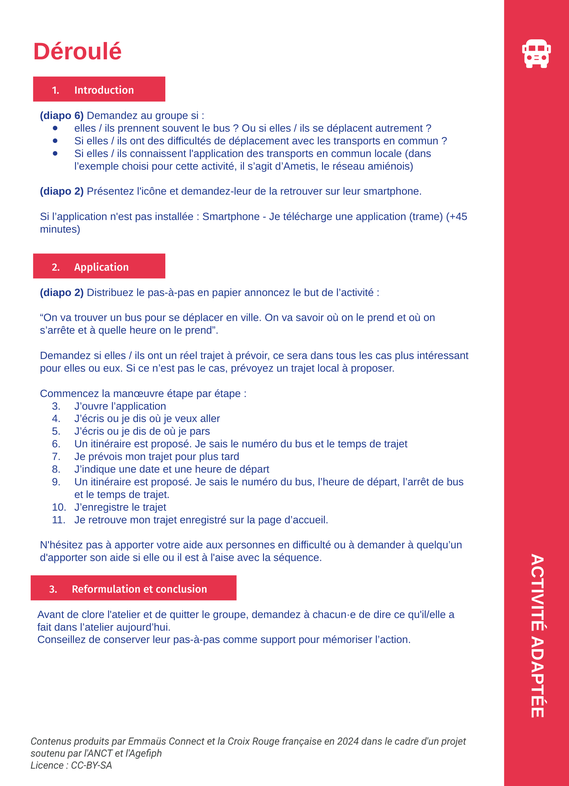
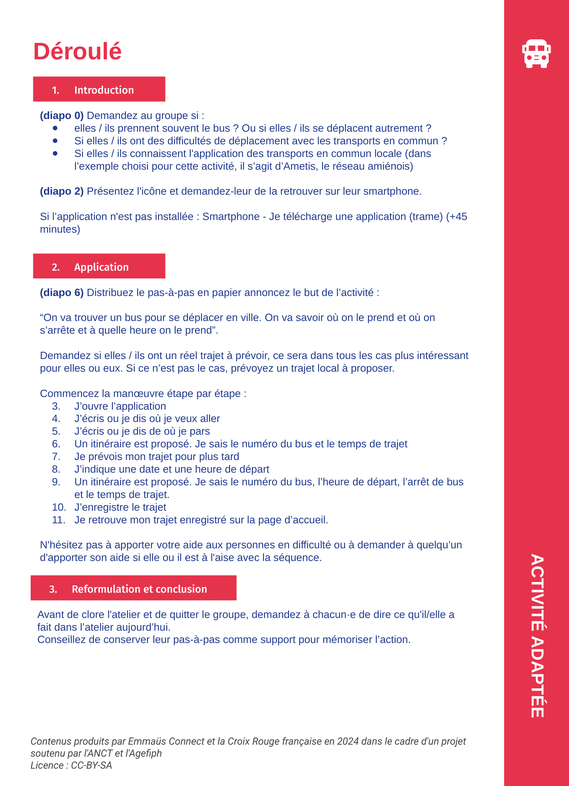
diapo 6: 6 -> 0 (79, 116)
2: 2 -> 6 (79, 292)
